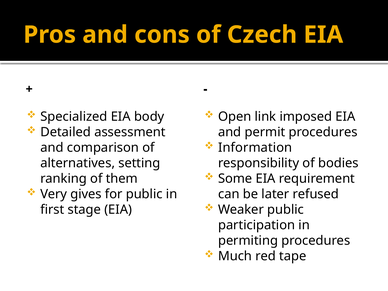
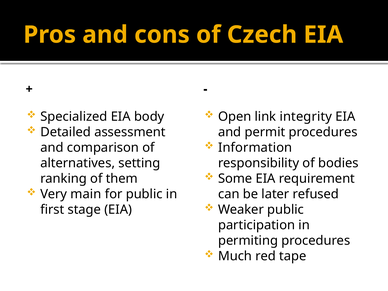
imposed: imposed -> integrity (306, 116)
gives: gives -> main (86, 194)
